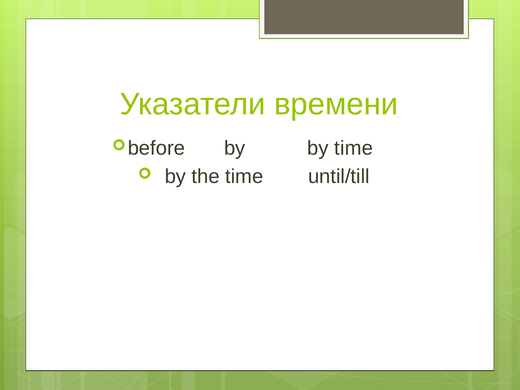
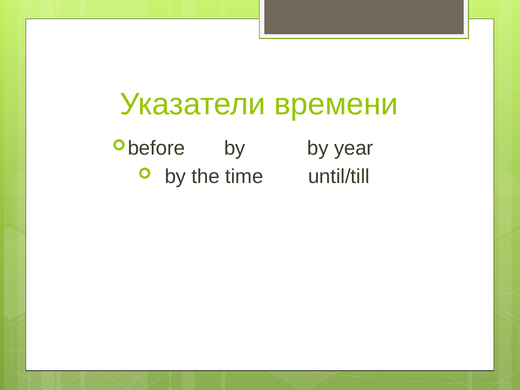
by time: time -> year (354, 148)
